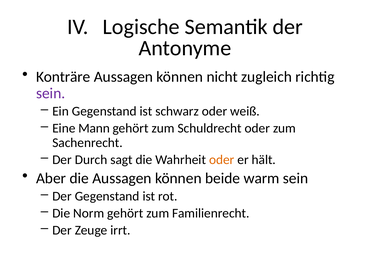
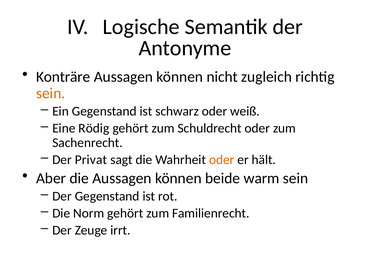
sein colour: purple -> orange (51, 94)
Mann: Mann -> Rödig (94, 128)
Durch: Durch -> Privat (91, 160)
